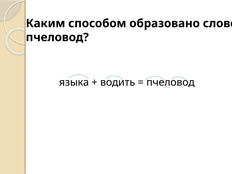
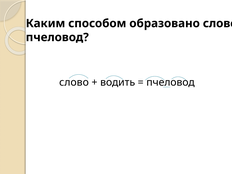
языка: языка -> слово (74, 82)
